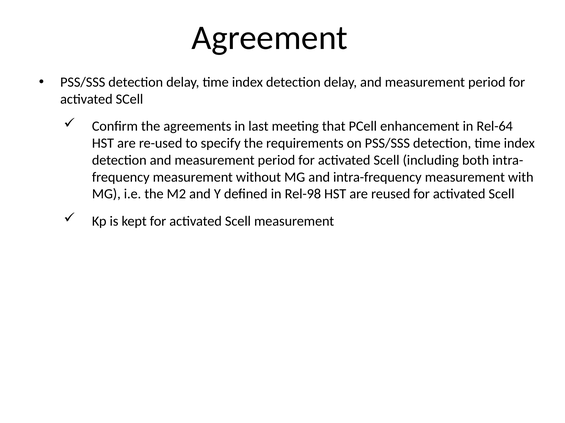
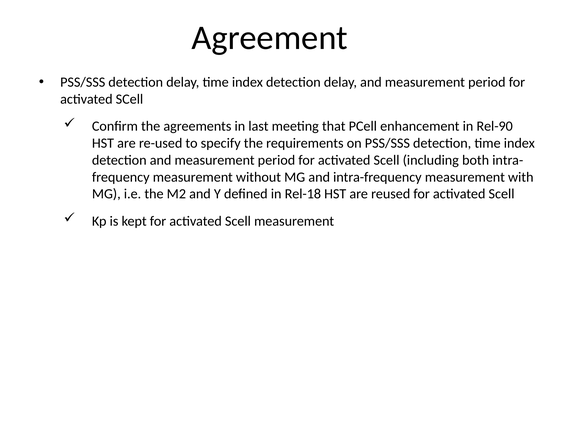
Rel-64: Rel-64 -> Rel-90 (495, 127)
Rel-98: Rel-98 -> Rel-18 (303, 194)
